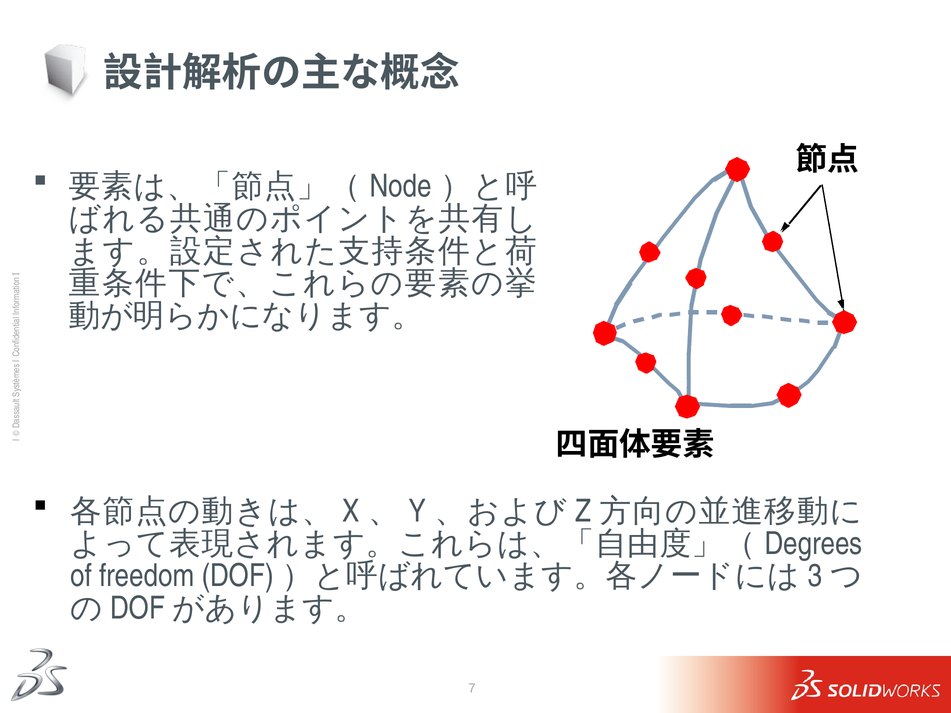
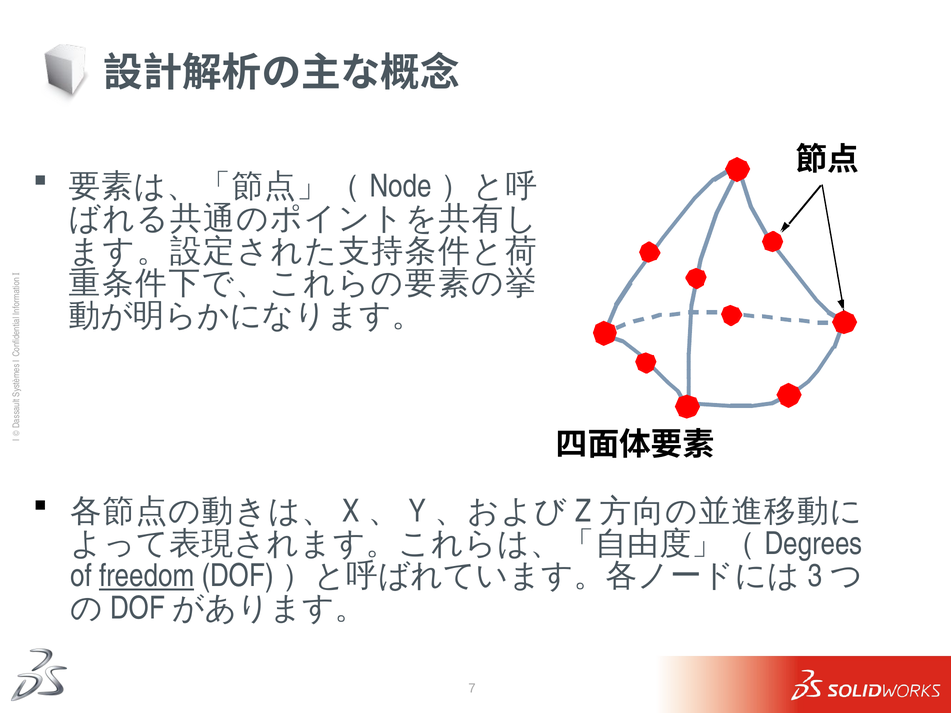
freedom underline: none -> present (147, 576)
